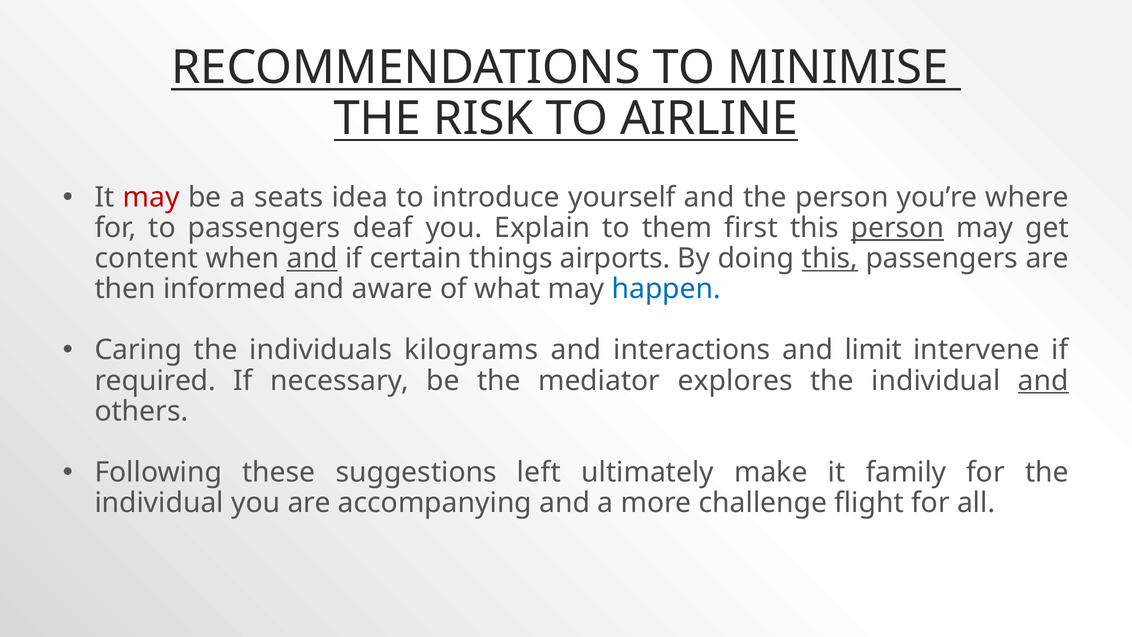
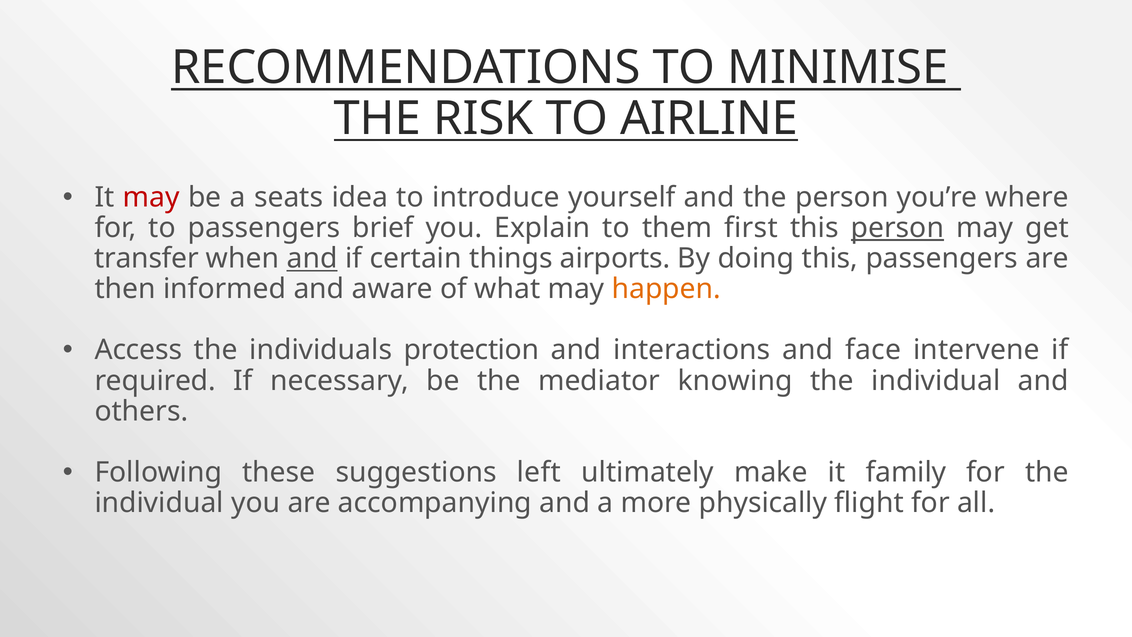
deaf: deaf -> brief (383, 228)
content: content -> transfer (147, 258)
this underline: present -> none (830, 258)
happen colour: blue -> orange (666, 289)
Caring: Caring -> Access (138, 350)
kilograms: kilograms -> protection (472, 350)
limit: limit -> face (873, 350)
explores: explores -> knowing (735, 381)
and underline: present -> none (1043, 381)
challenge: challenge -> physically (763, 503)
